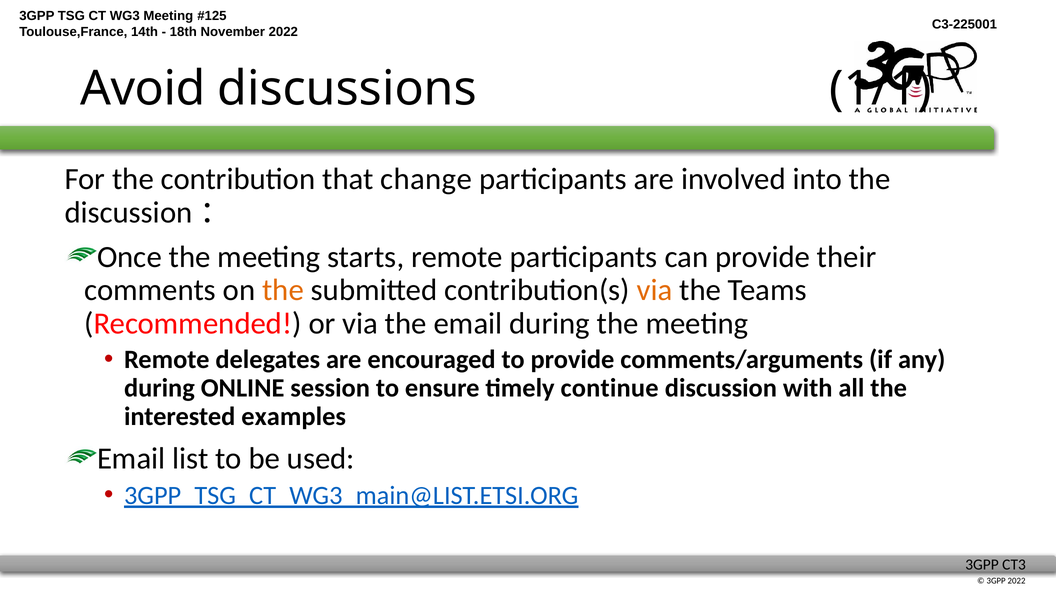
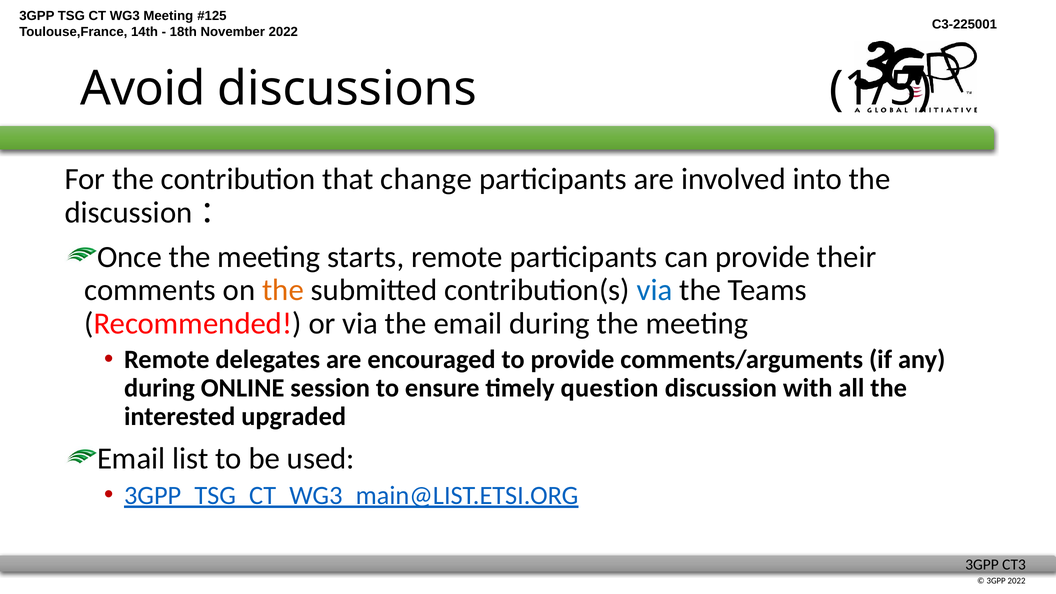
1/1: 1/1 -> 1/5 (880, 89)
via colour: orange -> blue (654, 290)
continue: continue -> question (610, 388)
examples: examples -> upgraded (294, 417)
